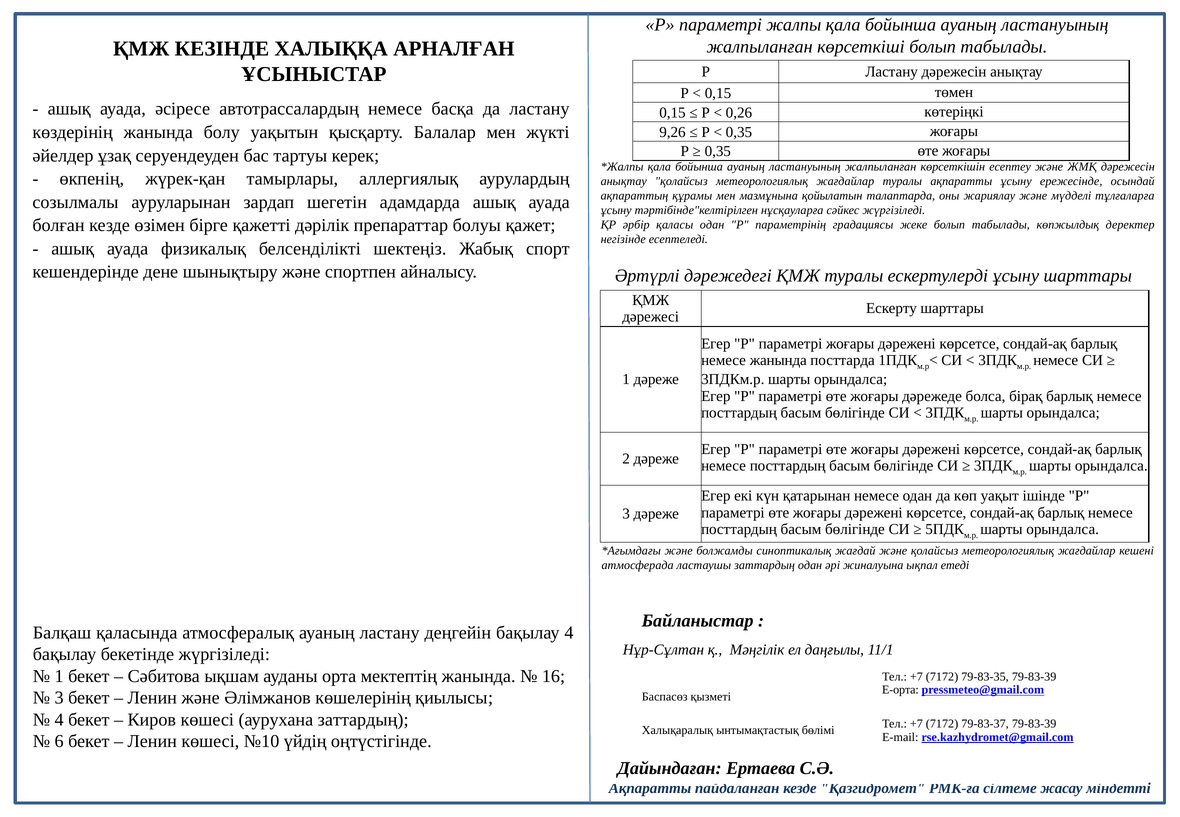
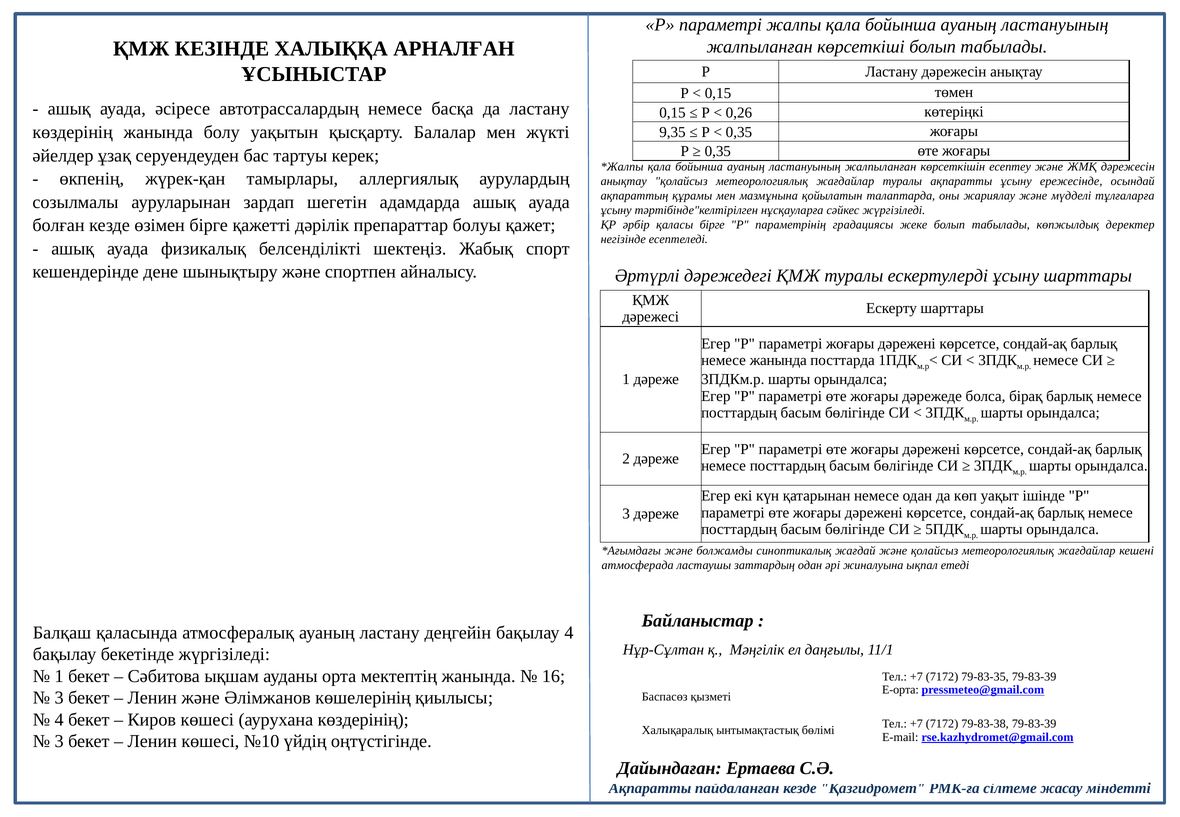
9,26: 9,26 -> 9,35 (672, 132)
қаласы одан: одан -> бірге (712, 225)
аурухана заттардың: заттардың -> көздерінің (363, 720)
79-83-37: 79-83-37 -> 79-83-38 (985, 724)
6: 6 -> 3 (59, 741)
